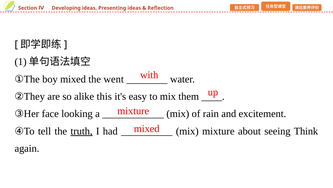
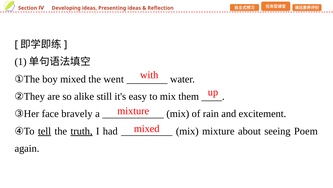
this: this -> still (104, 96)
looking: looking -> bravely (77, 113)
tell underline: none -> present (45, 131)
Think: Think -> Poem (306, 131)
